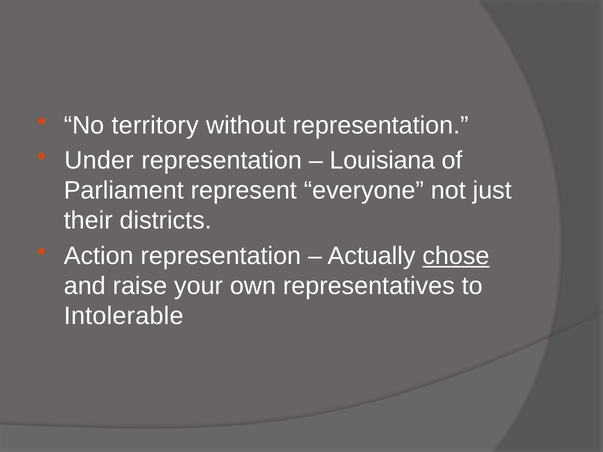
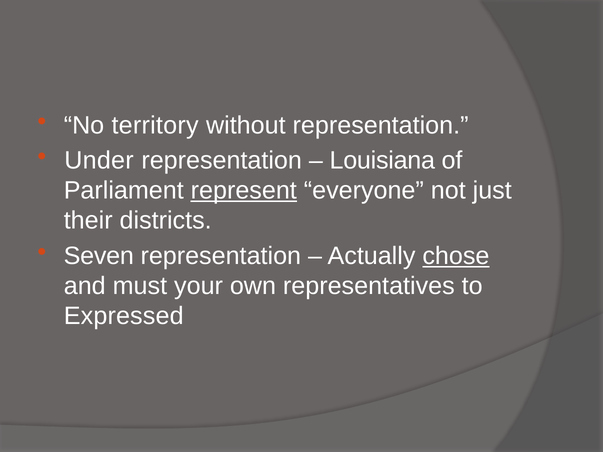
represent underline: none -> present (244, 191)
Action: Action -> Seven (99, 256)
raise: raise -> must (140, 286)
Intolerable: Intolerable -> Expressed (124, 316)
